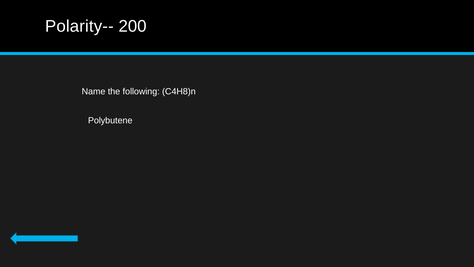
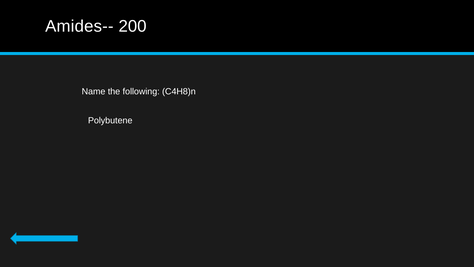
Polarity--: Polarity-- -> Amides-- (79, 26)
